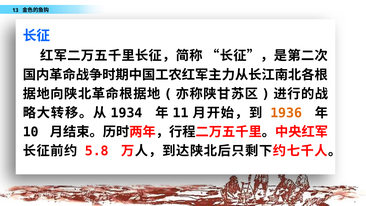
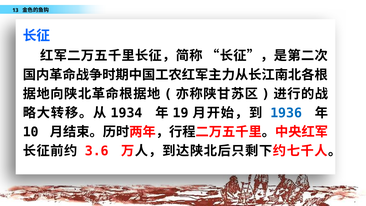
11: 11 -> 19 (181, 113)
1936 colour: orange -> blue (286, 113)
5.8: 5.8 -> 3.6 (97, 151)
